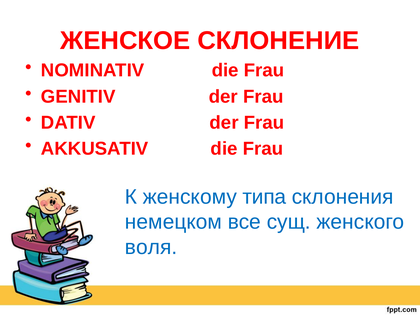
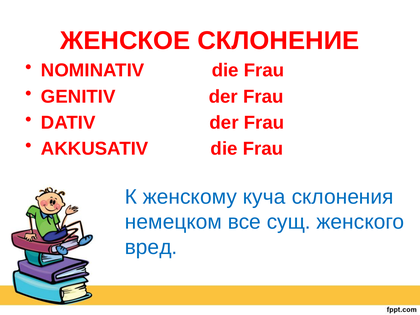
типа: типа -> куча (264, 197)
воля: воля -> вред (151, 247)
